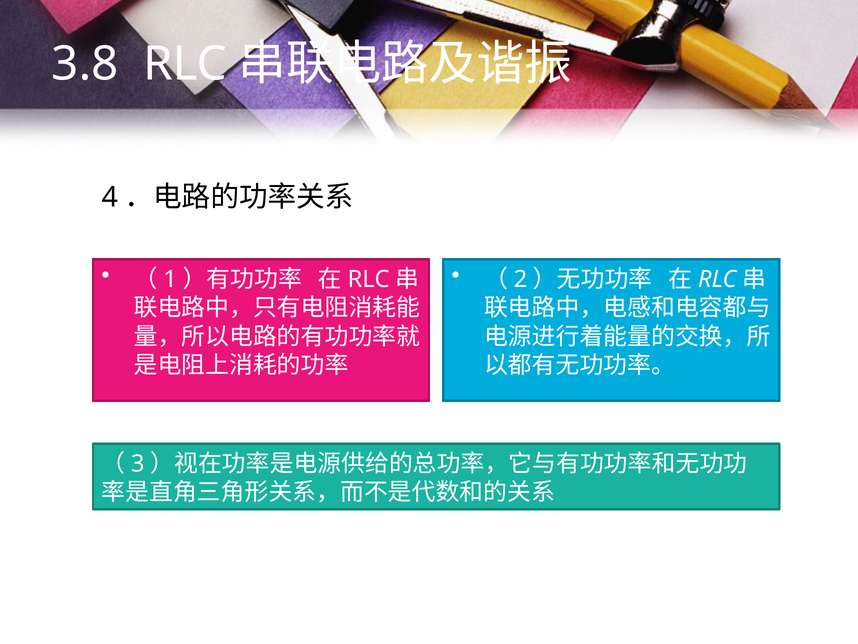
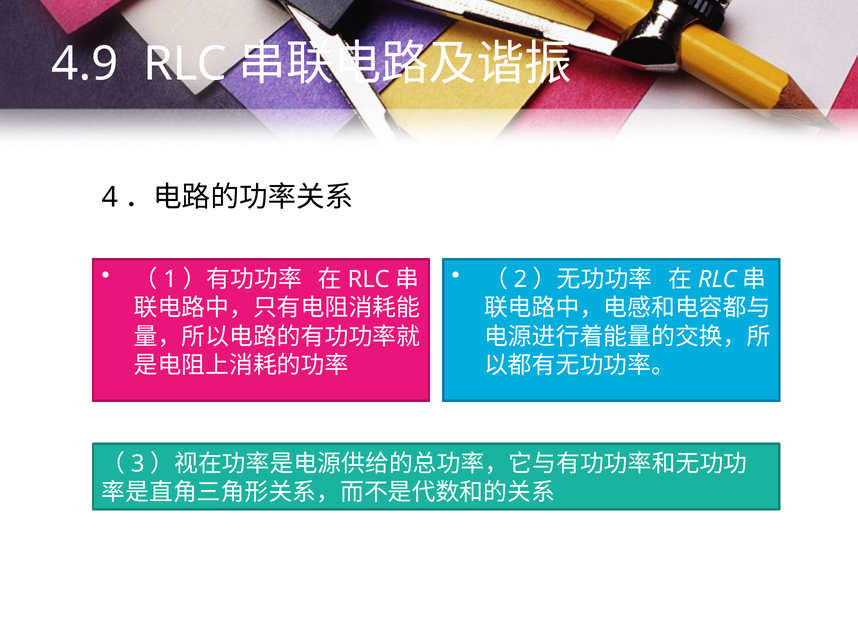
3.8: 3.8 -> 4.9 (85, 64)
